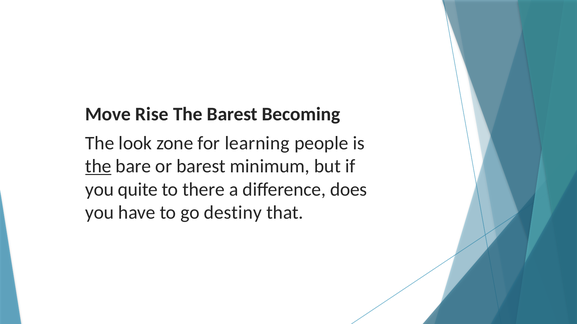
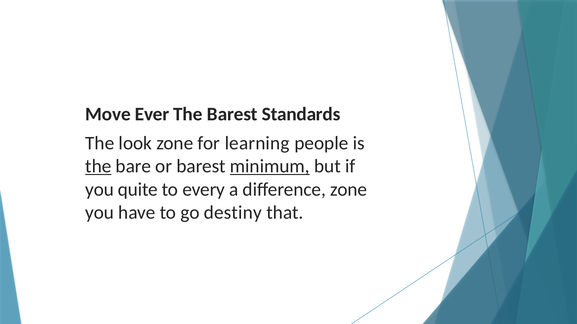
Rise: Rise -> Ever (152, 114)
Becoming: Becoming -> Standards (301, 114)
minimum underline: none -> present (270, 167)
there: there -> every (204, 190)
difference does: does -> zone (349, 190)
